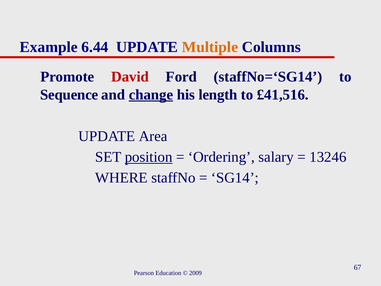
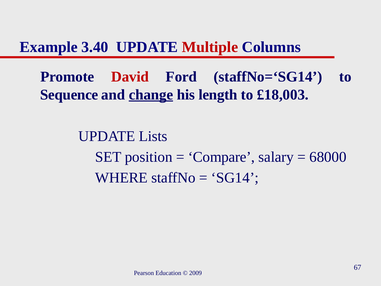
6.44: 6.44 -> 3.40 (95, 47)
Multiple colour: orange -> red (210, 47)
£41,516: £41,516 -> £18,003 (283, 95)
Area: Area -> Lists (153, 136)
position underline: present -> none (149, 157)
Ordering: Ordering -> Compare (222, 157)
13246: 13246 -> 68000 (328, 157)
